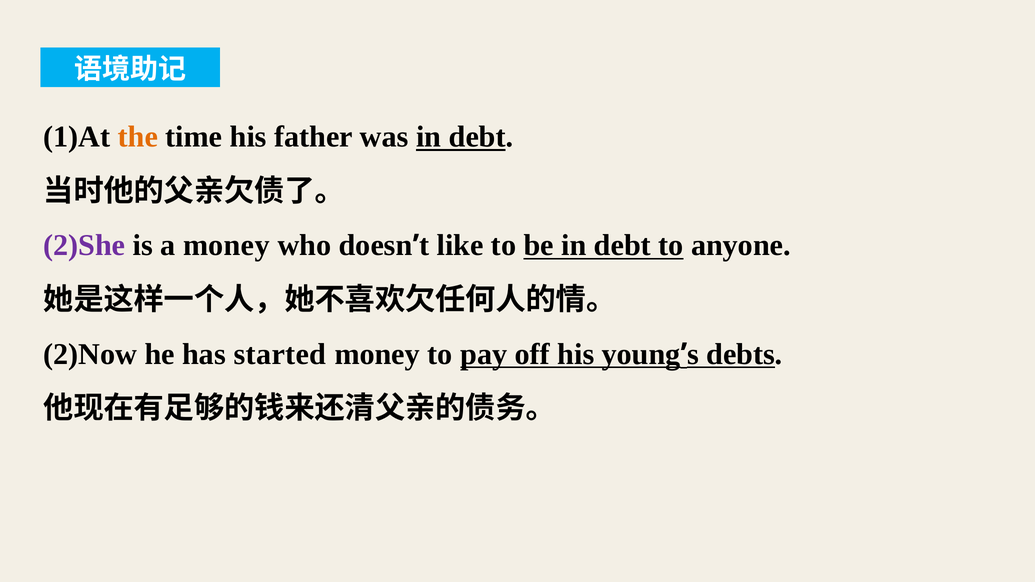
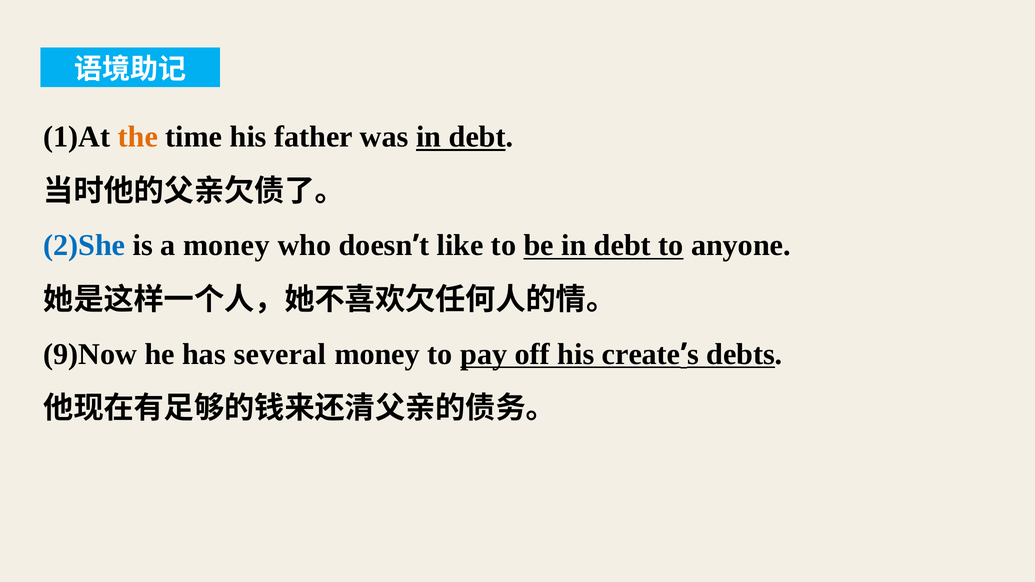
2)She colour: purple -> blue (84, 246)
2)Now: 2)Now -> 9)Now (90, 354)
started: started -> several (280, 354)
young: young -> create (641, 354)
